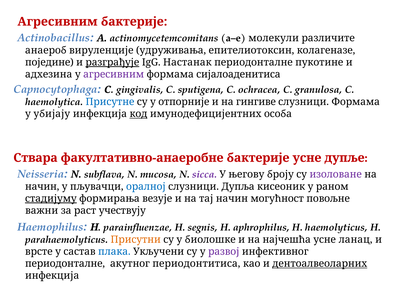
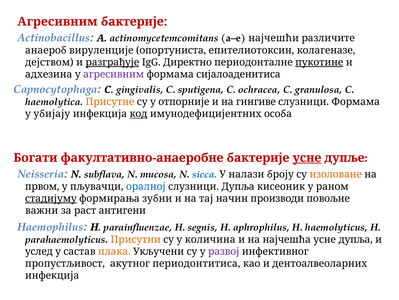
молекули: молекули -> најчешћи (274, 38)
удруживања: удруживања -> опортуниста (171, 50)
поједине: поједине -> дејством (49, 62)
Настанак: Настанак -> Директно (187, 62)
пукотине underline: none -> present (319, 62)
Присутне colour: blue -> orange (110, 102)
Ствара: Ствара -> Богати (35, 157)
усне underline: none -> present (307, 157)
sicca colour: purple -> blue (205, 174)
његову: његову -> налази (246, 174)
изоловане colour: purple -> orange (336, 174)
начин: начин -> првом (42, 186)
везује: везује -> зубни (157, 198)
могућност: могућност -> производи (277, 198)
учествују: учествују -> антигени (122, 210)
биолошке: биолошке -> количина (210, 239)
усне ланац: ланац -> дупља (356, 239)
врсте: врсте -> услед (39, 251)
плака colour: blue -> orange (114, 251)
периодонталне: периодонталне -> пропустљивост (65, 263)
дентоалвеоларних underline: present -> none (320, 263)
